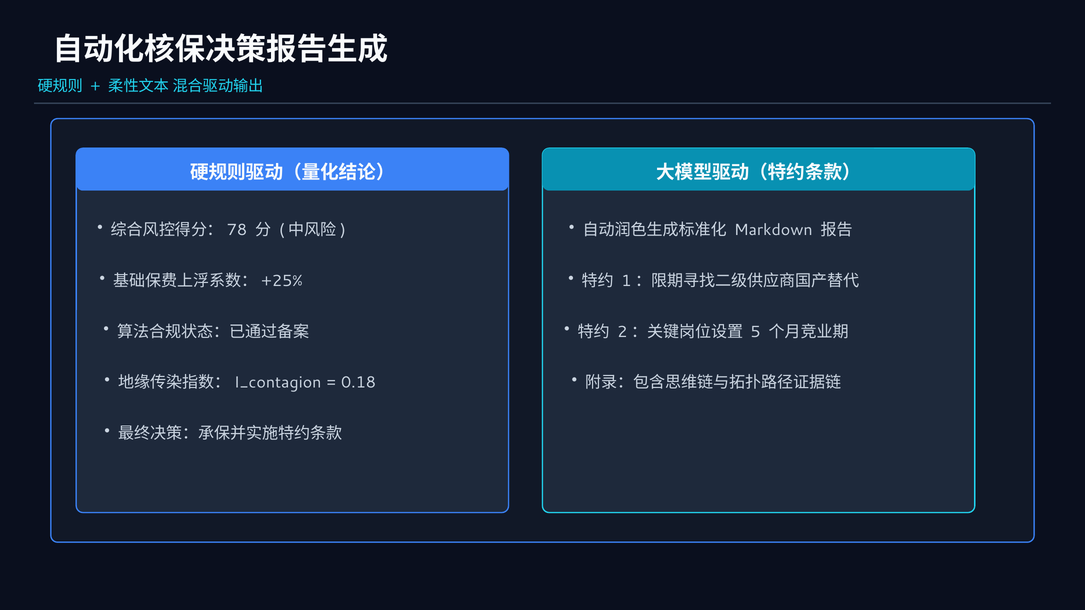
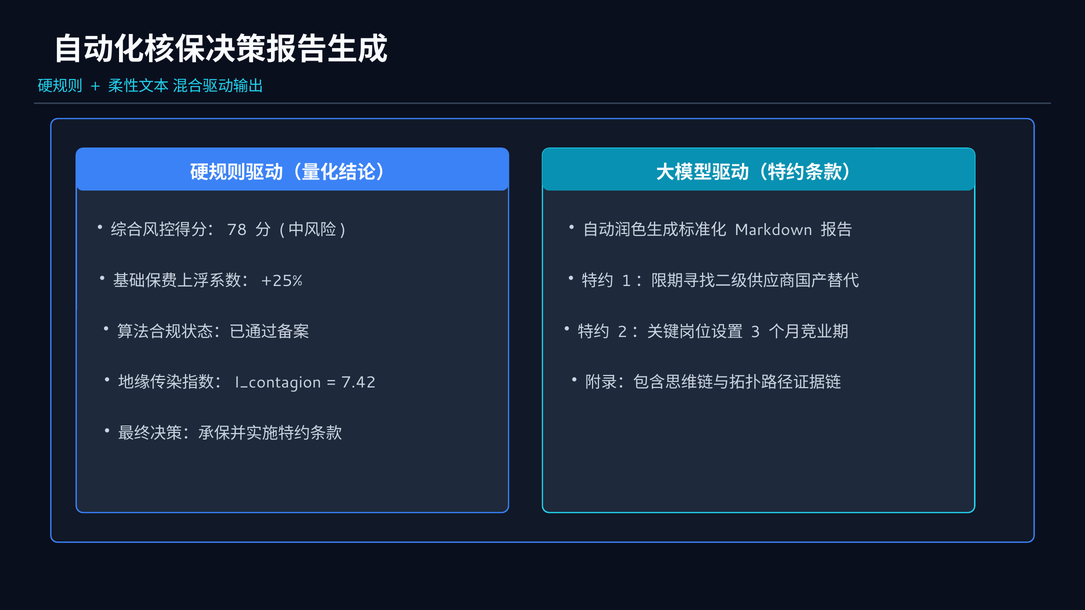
5: 5 -> 3 (756, 332)
0.18: 0.18 -> 7.42 (359, 383)
